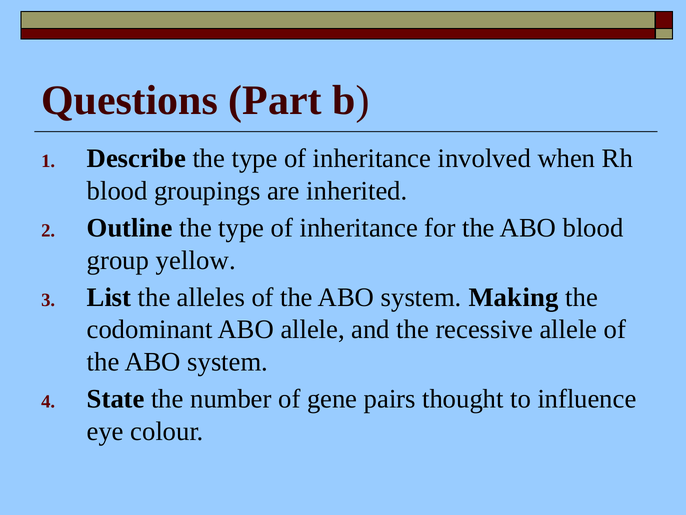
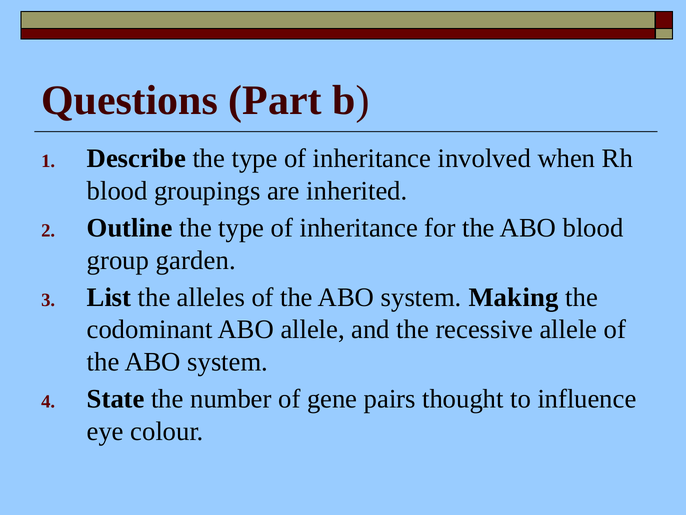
yellow: yellow -> garden (196, 260)
